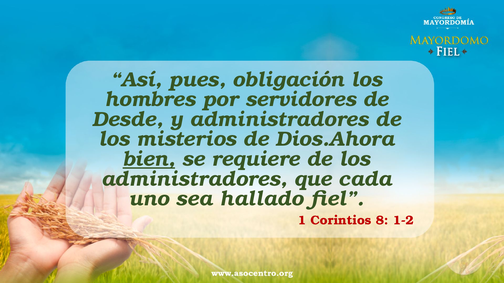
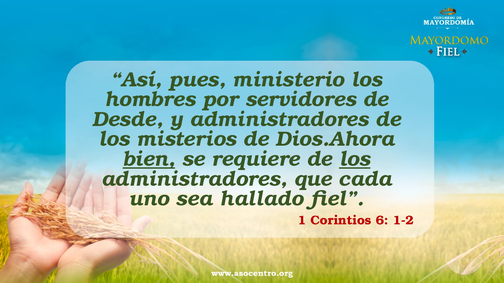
obligación: obligación -> ministerio (288, 80)
los underline: none -> present (355, 159)
8: 8 -> 6 (382, 221)
